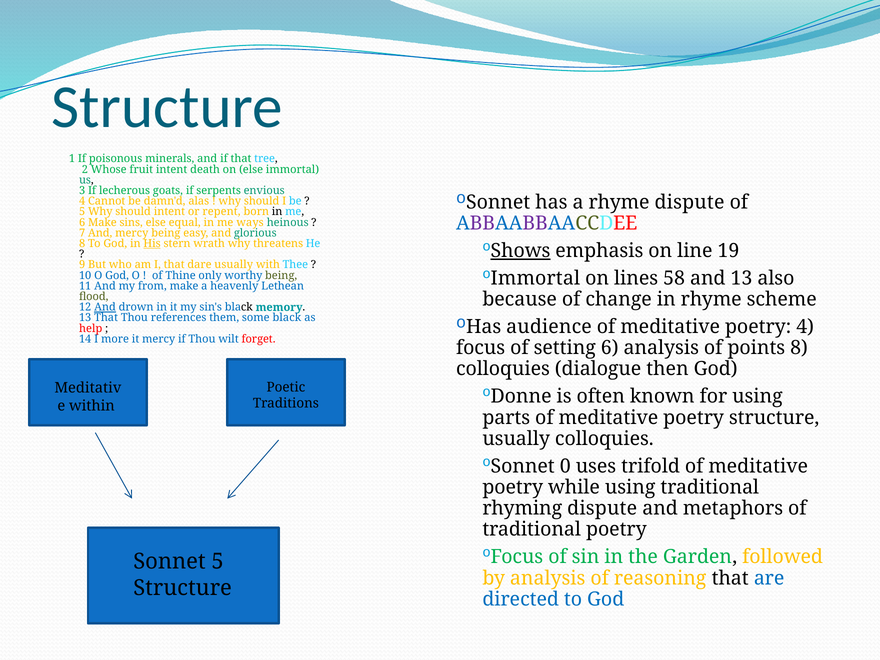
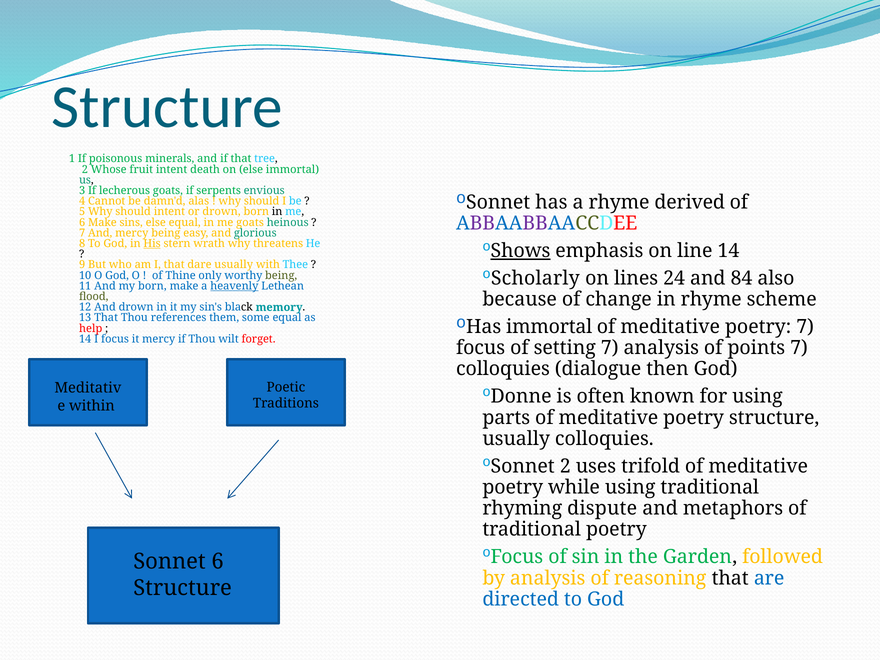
rhyme dispute: dispute -> derived (690, 202)
or repent: repent -> drown (222, 212)
me ways: ways -> goats (250, 222)
line 19: 19 -> 14 (728, 251)
o Immortal: Immortal -> Scholarly (535, 278)
58: 58 -> 24 (674, 278)
and 13: 13 -> 84 (741, 278)
my from: from -> born (152, 286)
heavenly underline: none -> present (234, 286)
And underline: present -> none (105, 307)
some black: black -> equal (287, 318)
Has audience: audience -> immortal (549, 327)
poetry 4: 4 -> 7 (805, 327)
I more: more -> focus (115, 339)
setting 6: 6 -> 7 (610, 348)
points 8: 8 -> 7 (799, 348)
Sonnet 0: 0 -> 2 (565, 466)
Sonnet 5: 5 -> 6 (218, 562)
